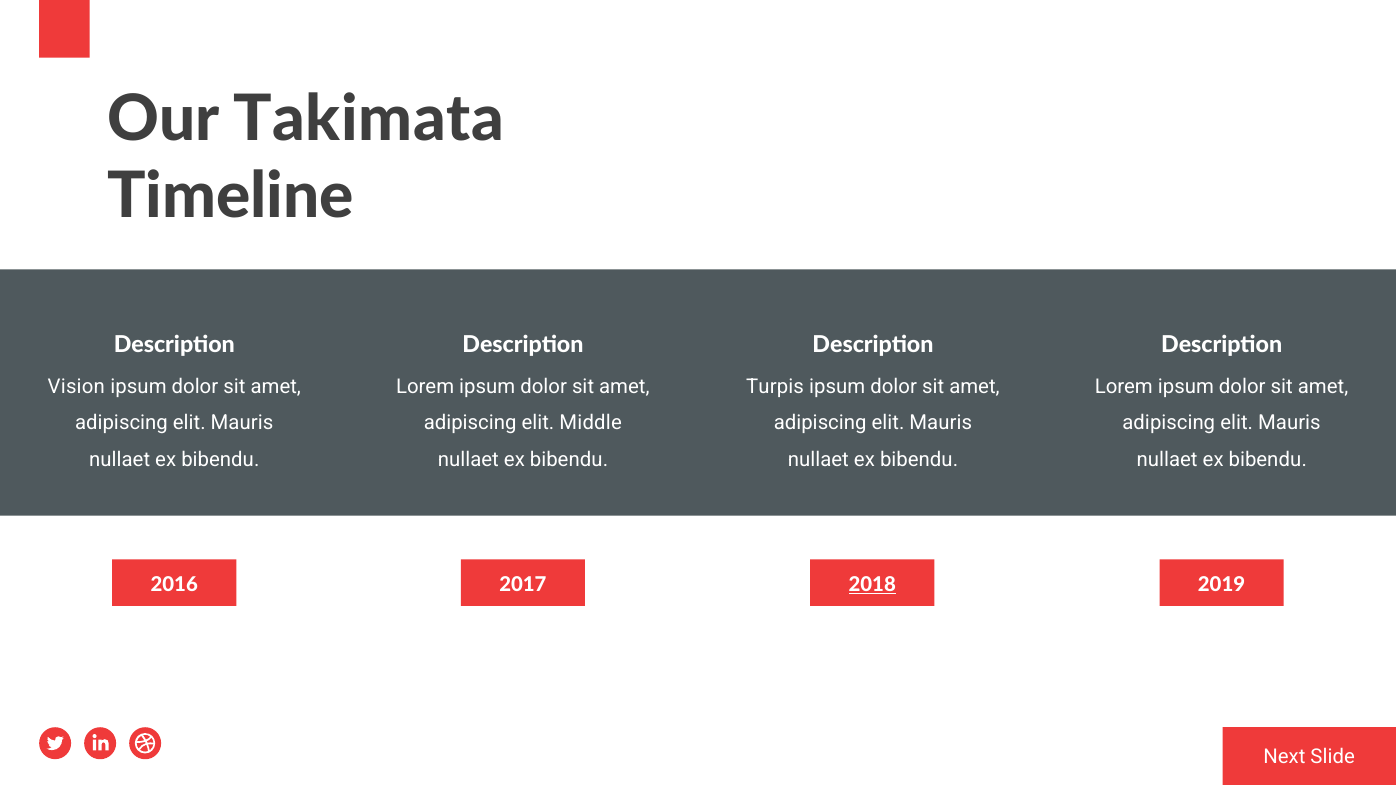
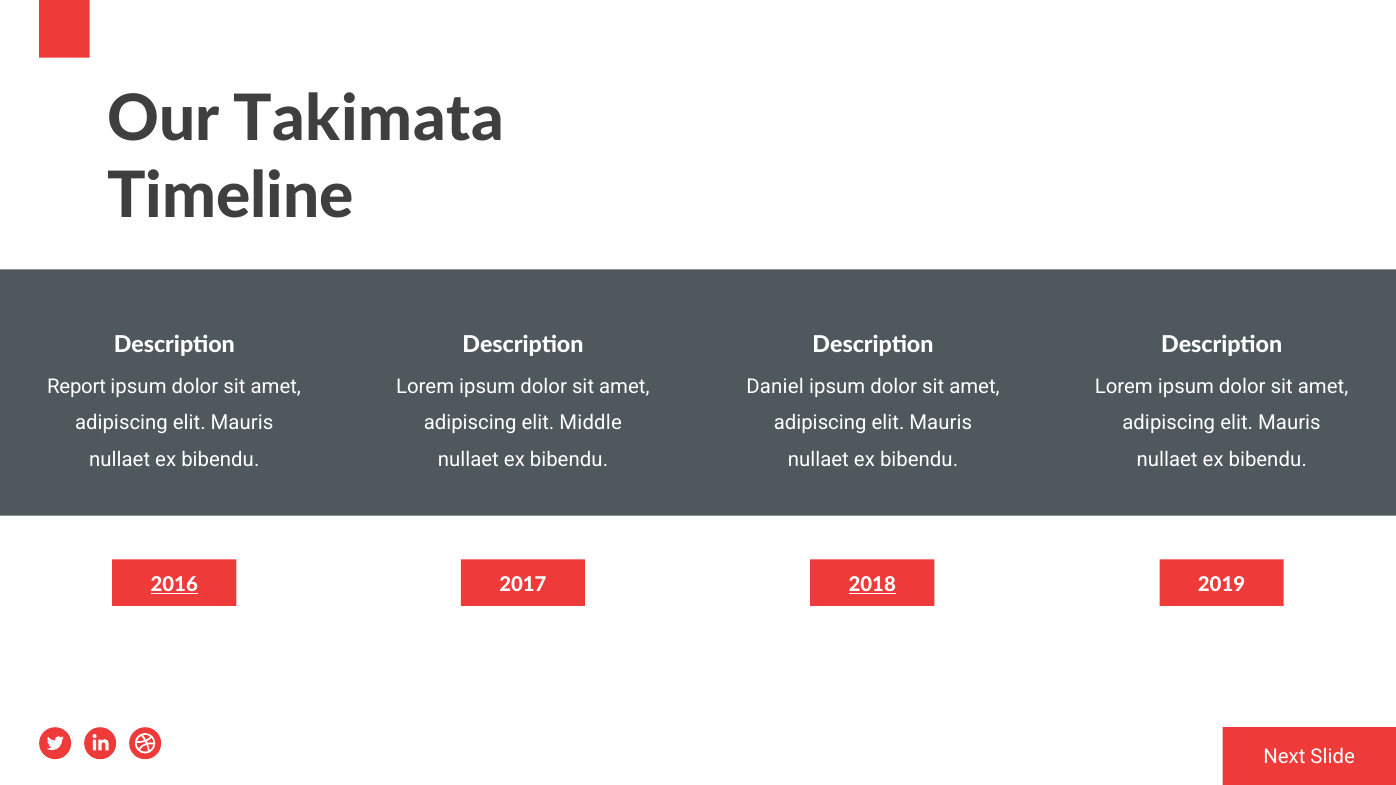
Vision: Vision -> Report (77, 387)
Turpis: Turpis -> Daniel (775, 387)
2016 underline: none -> present (174, 585)
